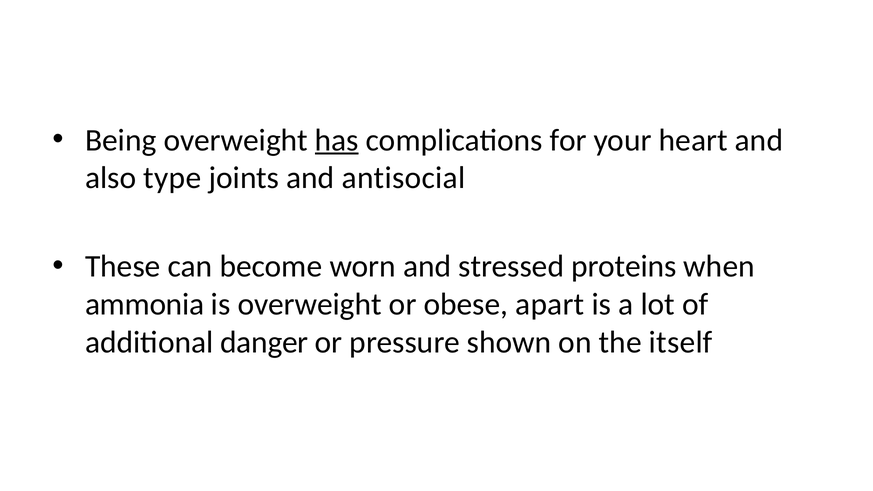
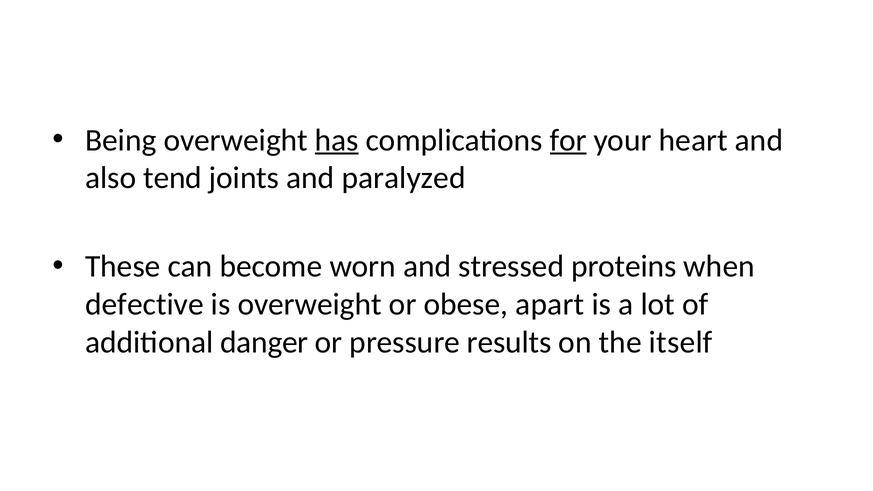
for underline: none -> present (568, 140)
type: type -> tend (173, 178)
antisocial: antisocial -> paralyzed (404, 178)
ammonia: ammonia -> defective (144, 304)
shown: shown -> results (509, 342)
